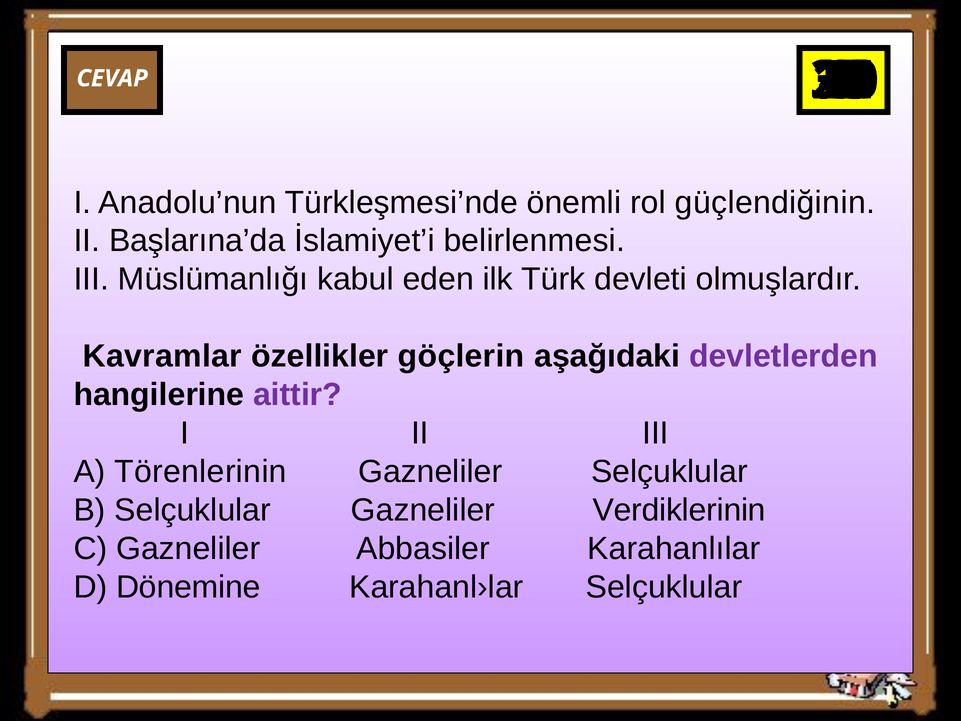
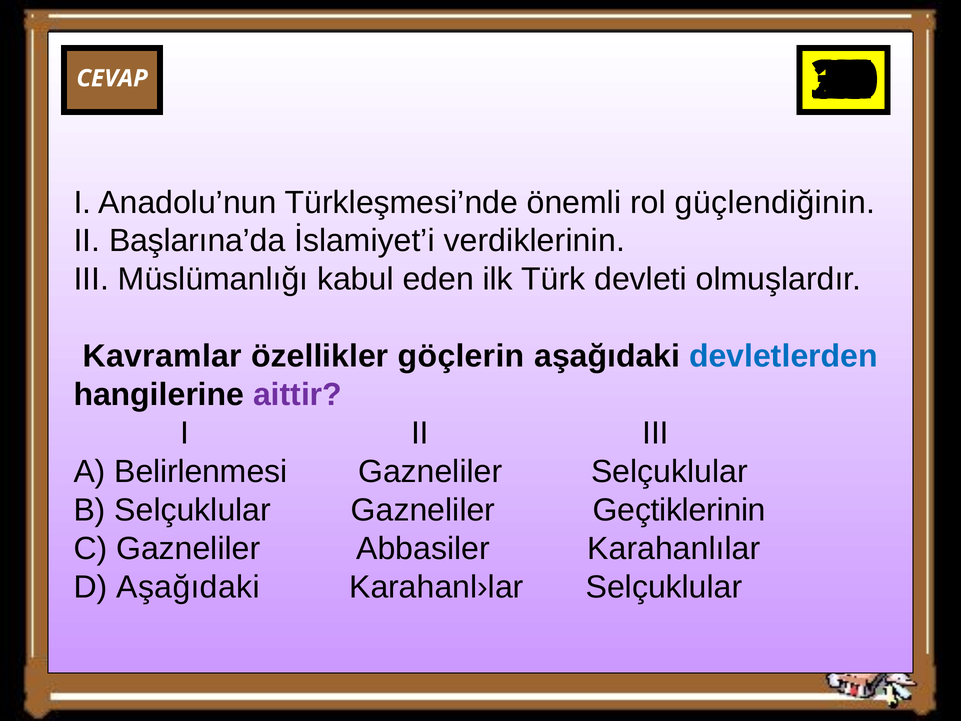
belirlenmesi: belirlenmesi -> verdiklerinin (534, 241)
devletlerden colour: purple -> blue (783, 356)
Törenlerinin: Törenlerinin -> Belirlenmesi (201, 471)
Verdiklerinin: Verdiklerinin -> Geçtiklerinin (679, 510)
D Dönemine: Dönemine -> Aşağıdaki (188, 587)
